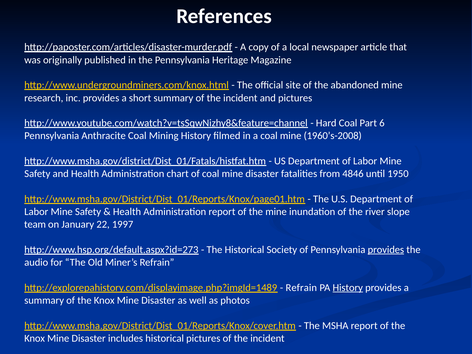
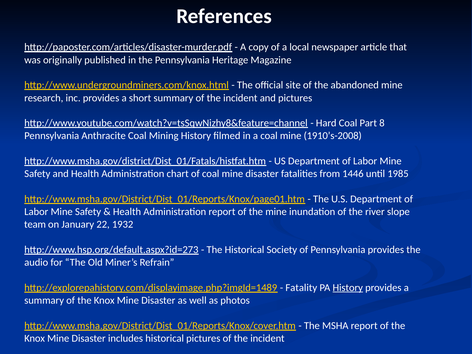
6: 6 -> 8 (382, 123)
1960’s-2008: 1960’s-2008 -> 1910’s-2008 (333, 136)
4846: 4846 -> 1446 (353, 174)
1950: 1950 -> 1985 (398, 174)
1997: 1997 -> 1932 (123, 224)
provides underline: present -> none (386, 250)
Refrain: Refrain -> Fatality (301, 288)
